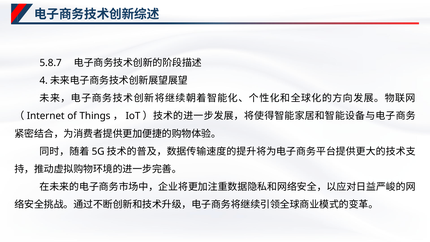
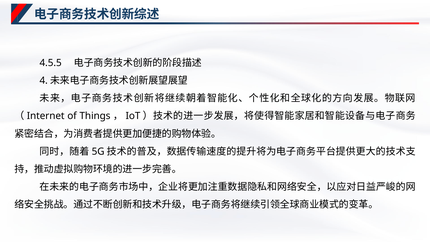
5.8.7: 5.8.7 -> 4.5.5 (51, 63)
